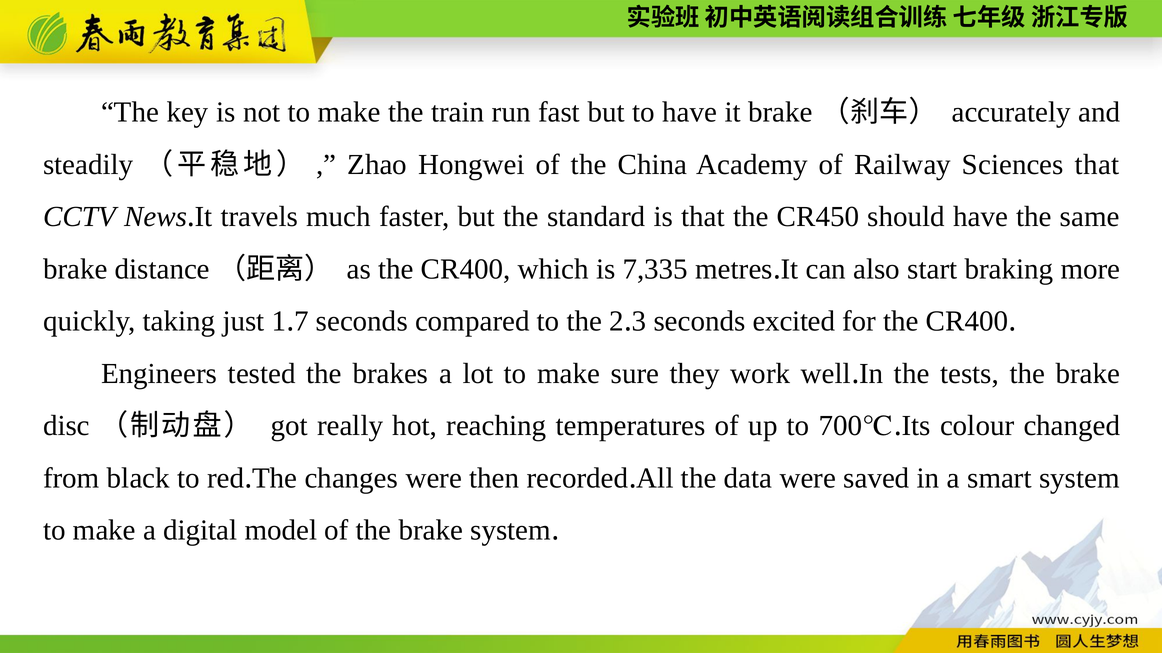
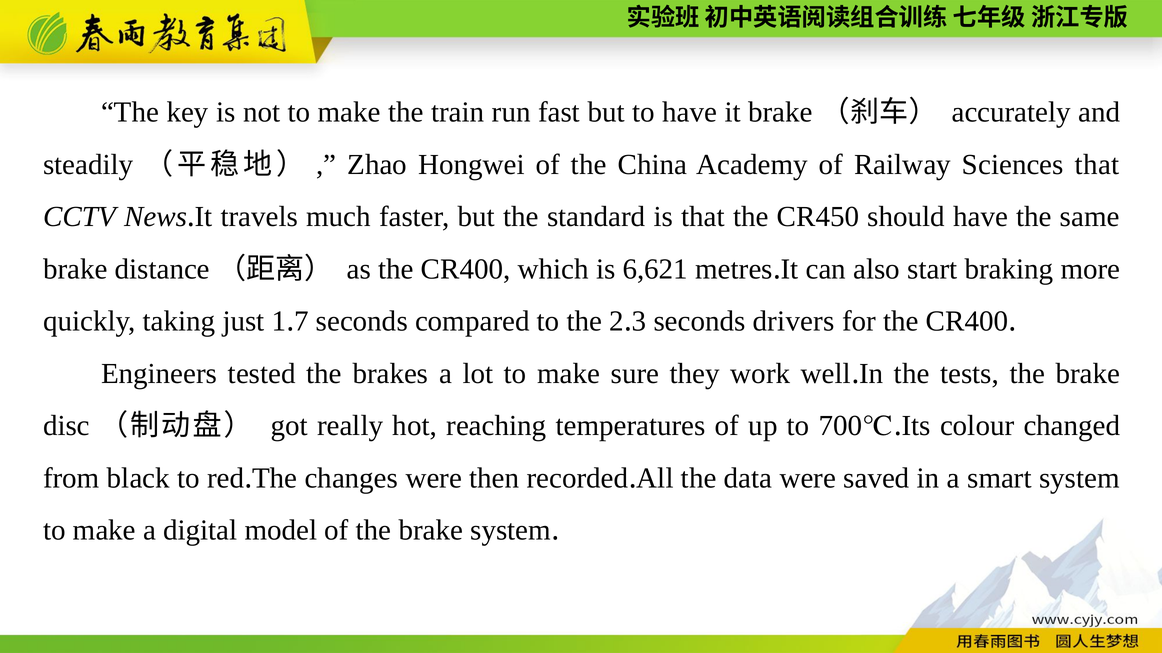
7,335: 7,335 -> 6,621 (655, 269)
excited: excited -> drivers (794, 322)
